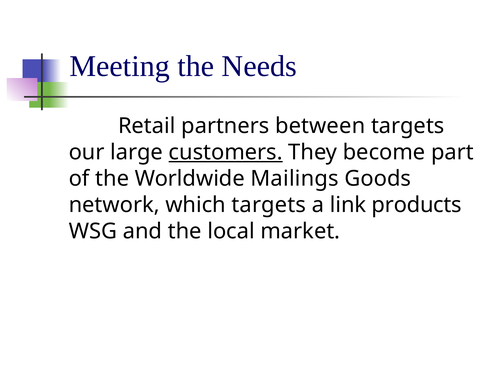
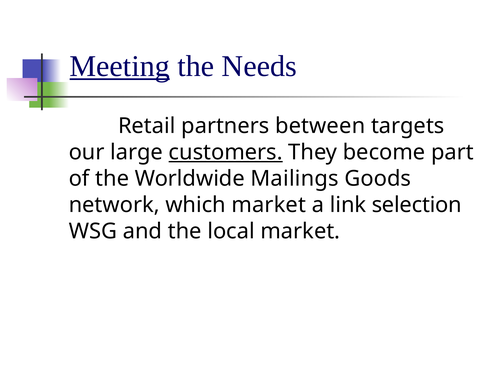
Meeting underline: none -> present (120, 66)
which targets: targets -> market (269, 205)
products: products -> selection (417, 205)
